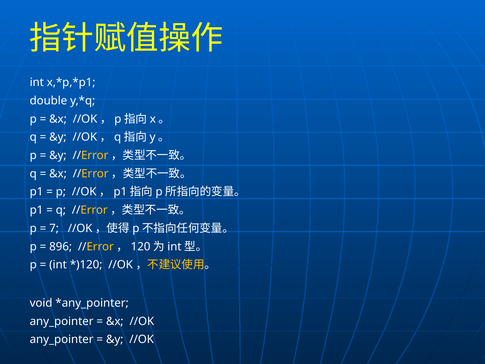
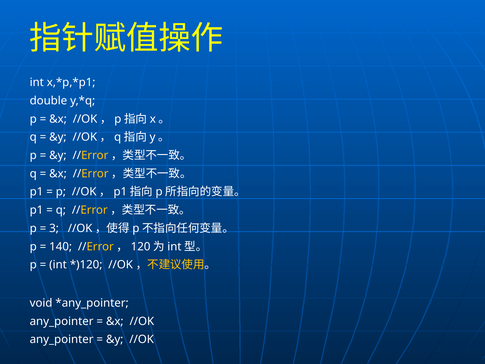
7: 7 -> 3 (54, 228)
896: 896 -> 140 (61, 246)
